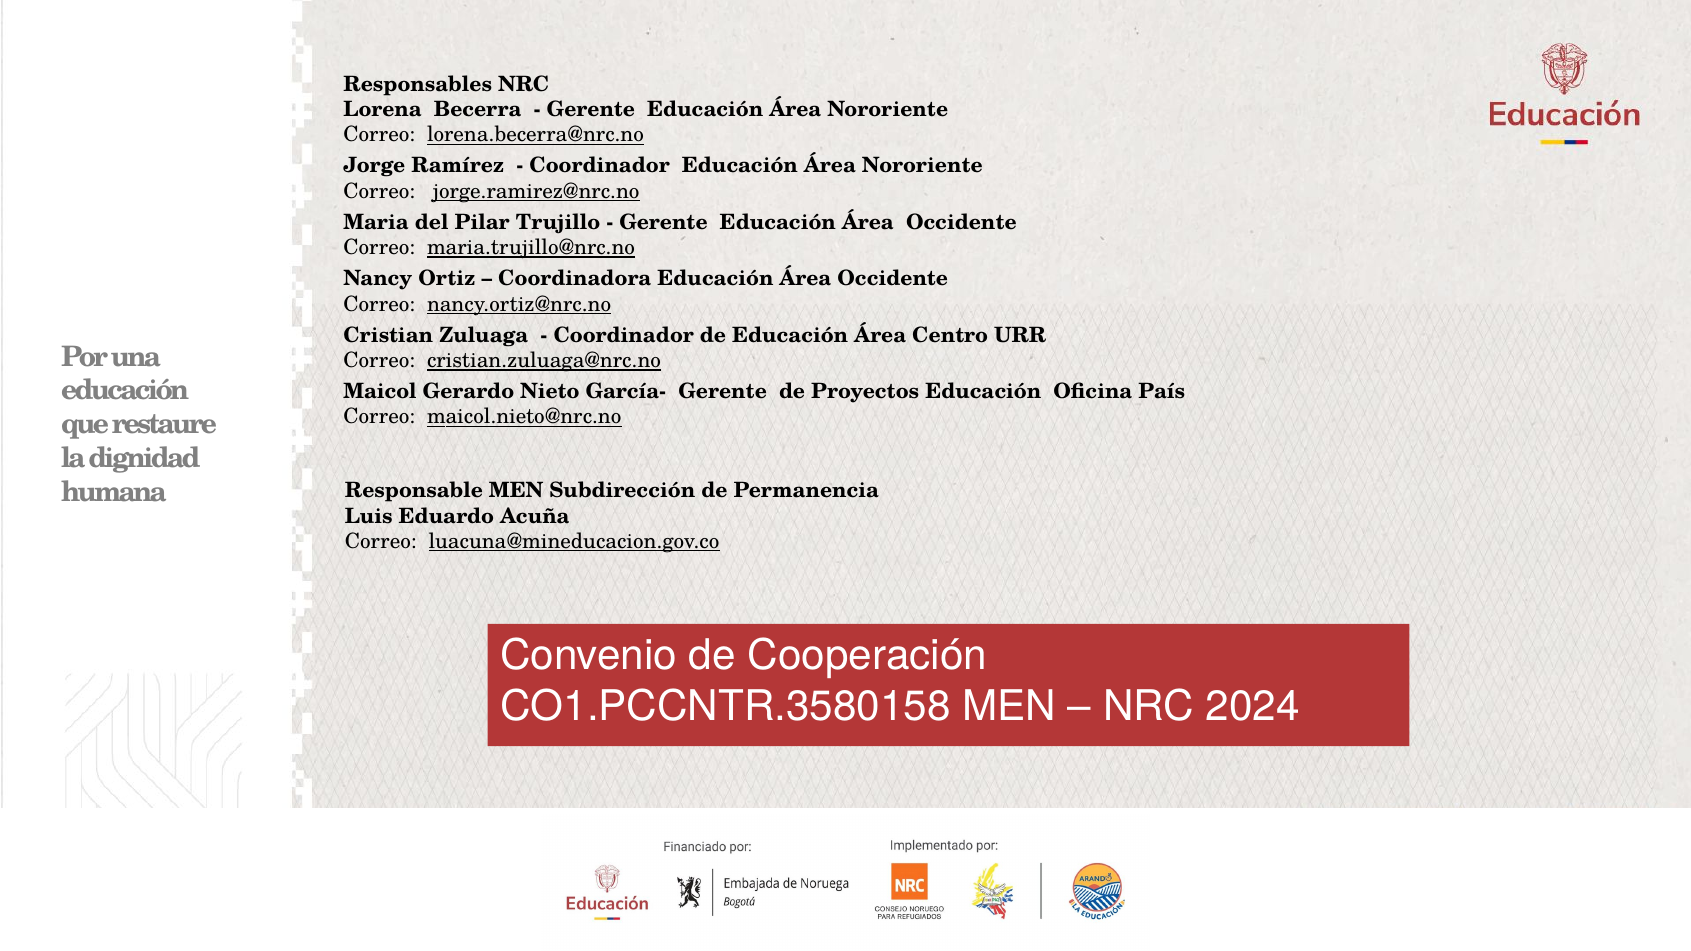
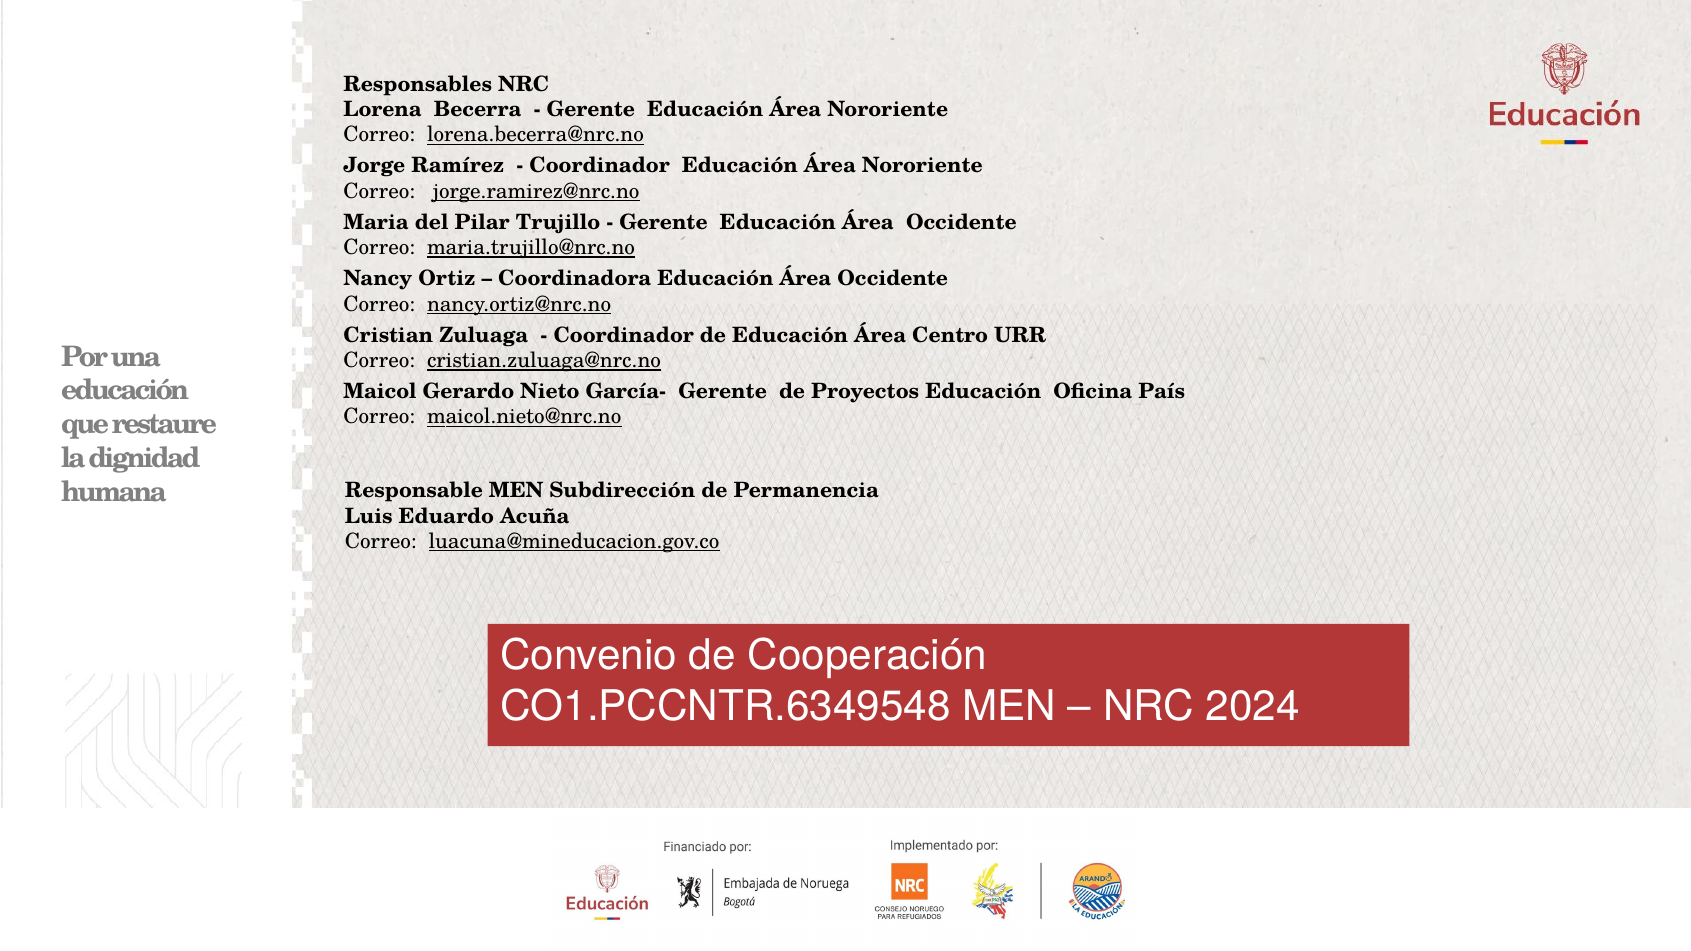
CO1.PCCNTR.3580158: CO1.PCCNTR.3580158 -> CO1.PCCNTR.6349548 (725, 706)
